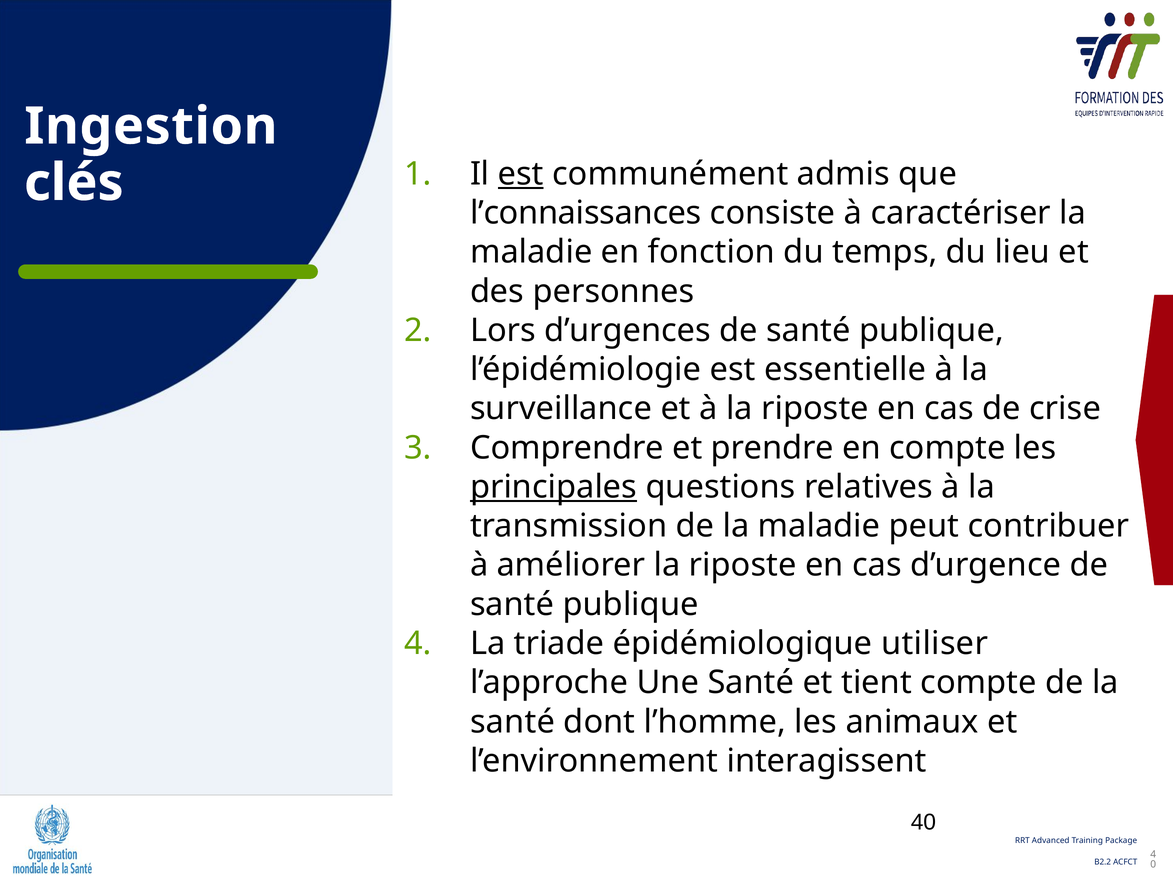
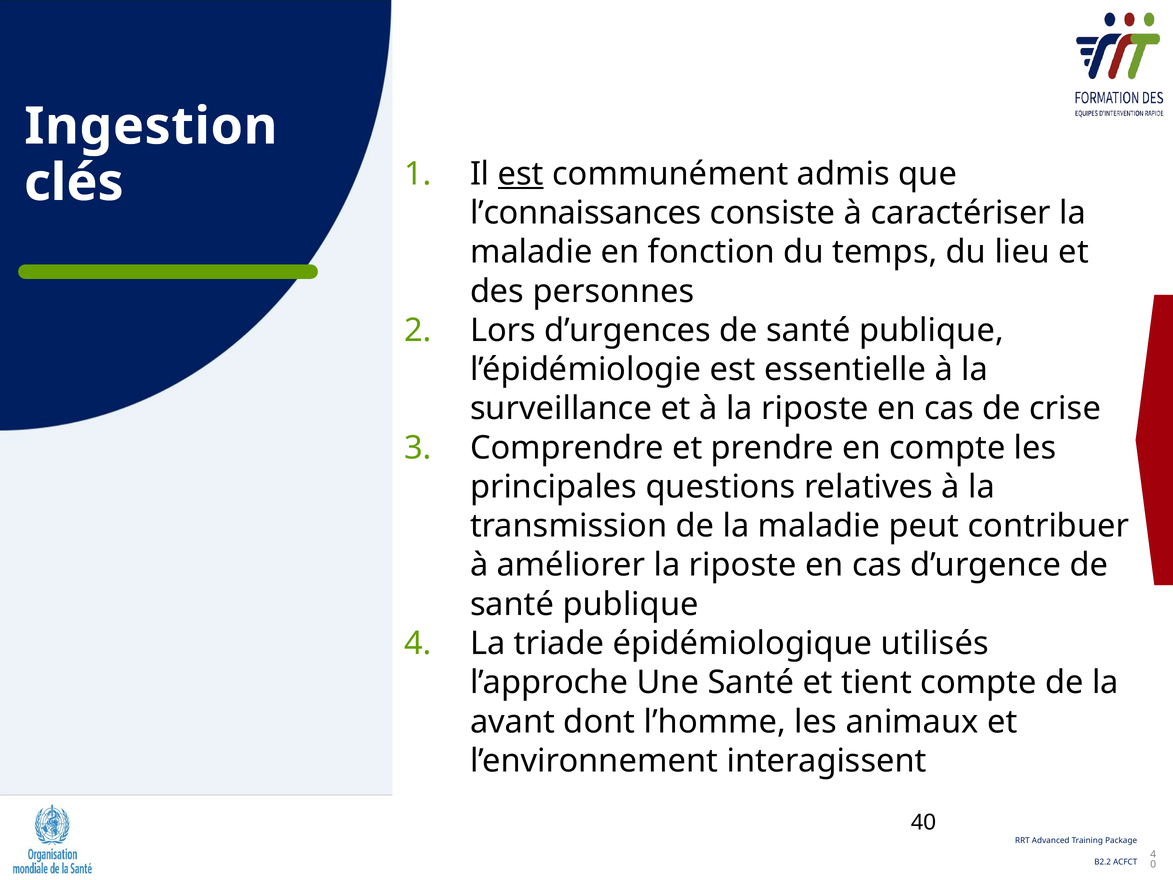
principales underline: present -> none (553, 487)
utiliser: utiliser -> utilisés (935, 643)
santé: santé -> avant (513, 722)
